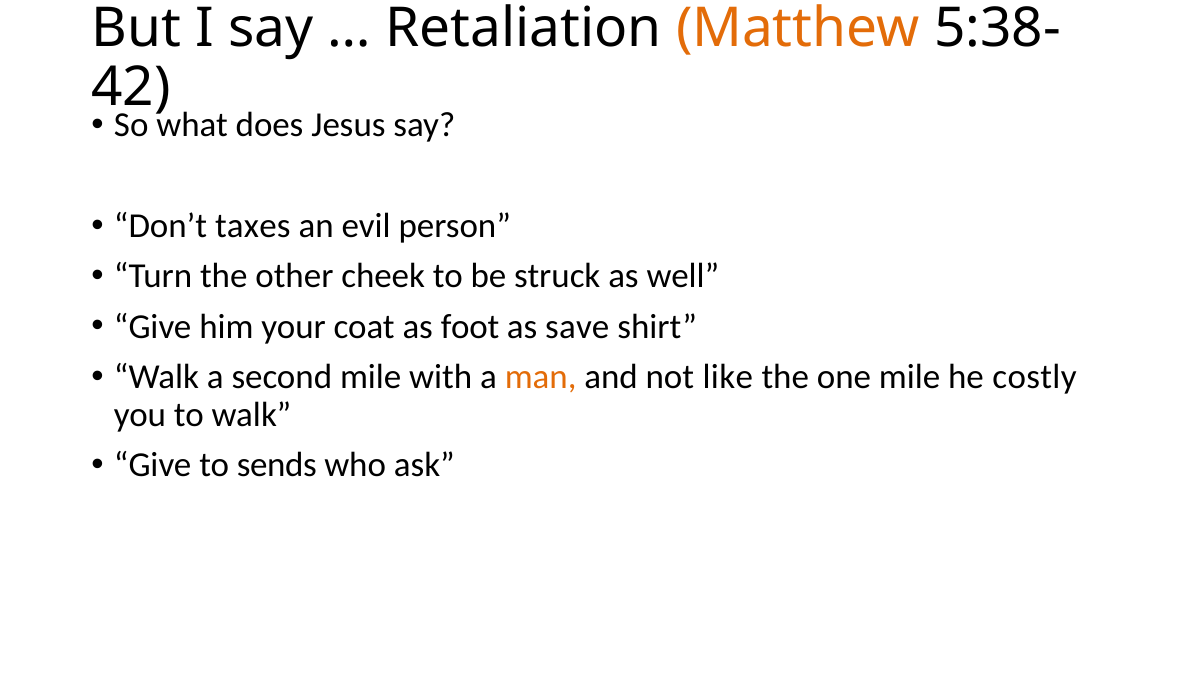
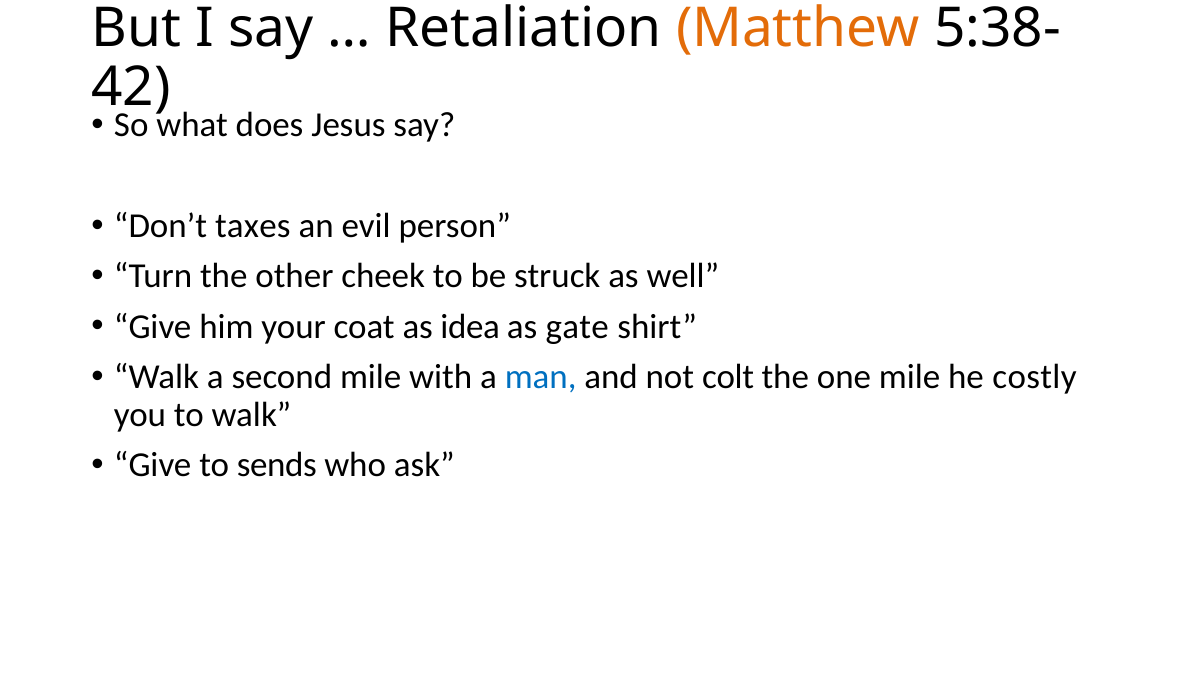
foot: foot -> idea (470, 327)
save: save -> gate (577, 327)
man colour: orange -> blue (541, 377)
like: like -> colt (728, 377)
